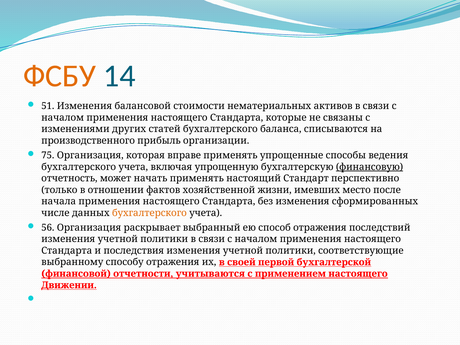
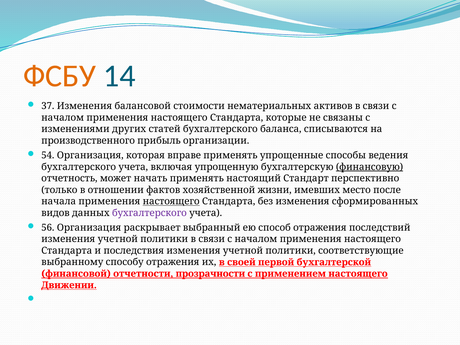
51: 51 -> 37 (48, 106)
75: 75 -> 54 (48, 155)
настоящего underline: none -> present (171, 201)
числе: числе -> видов (55, 213)
бухгалтерского colour: orange -> purple (149, 213)
учитываются: учитываются -> прозрачности (210, 274)
